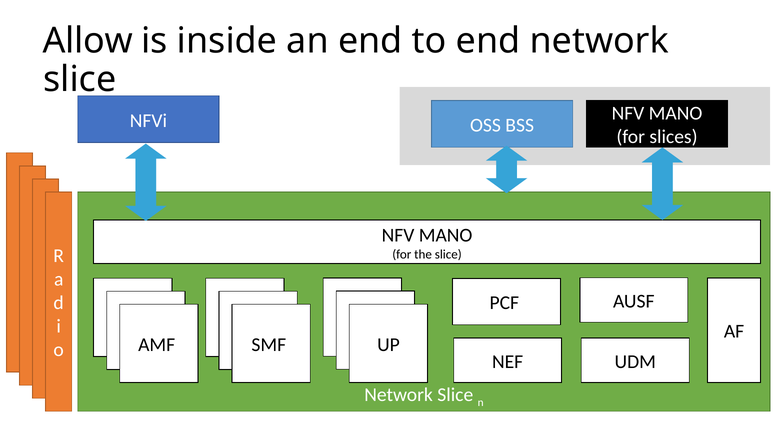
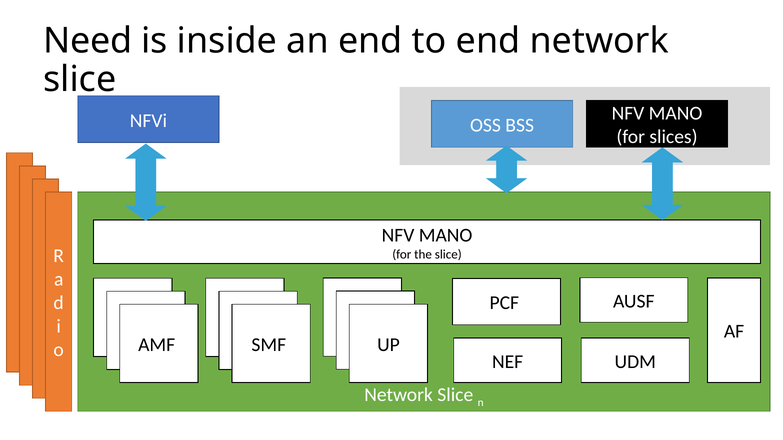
Allow: Allow -> Need (88, 41)
